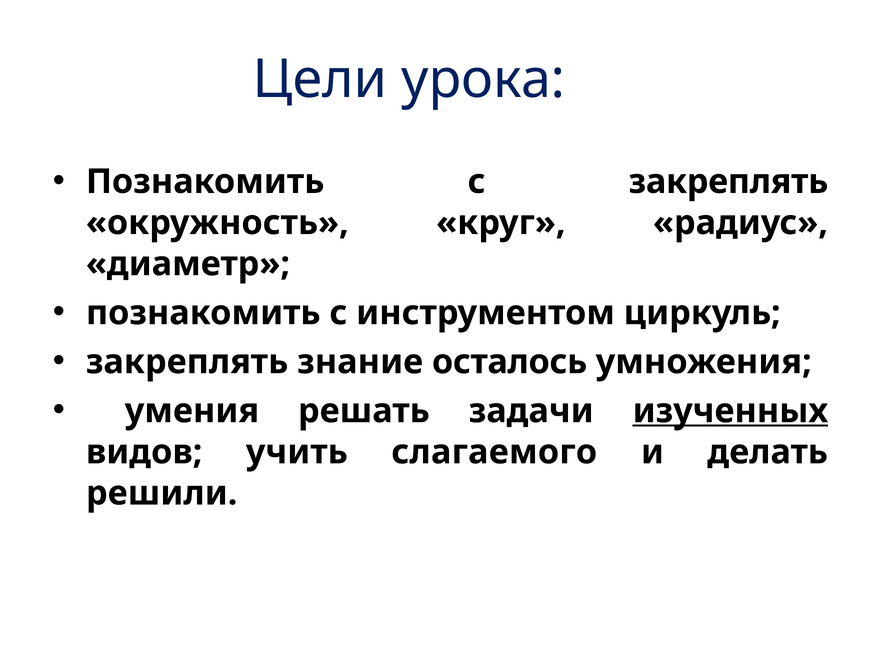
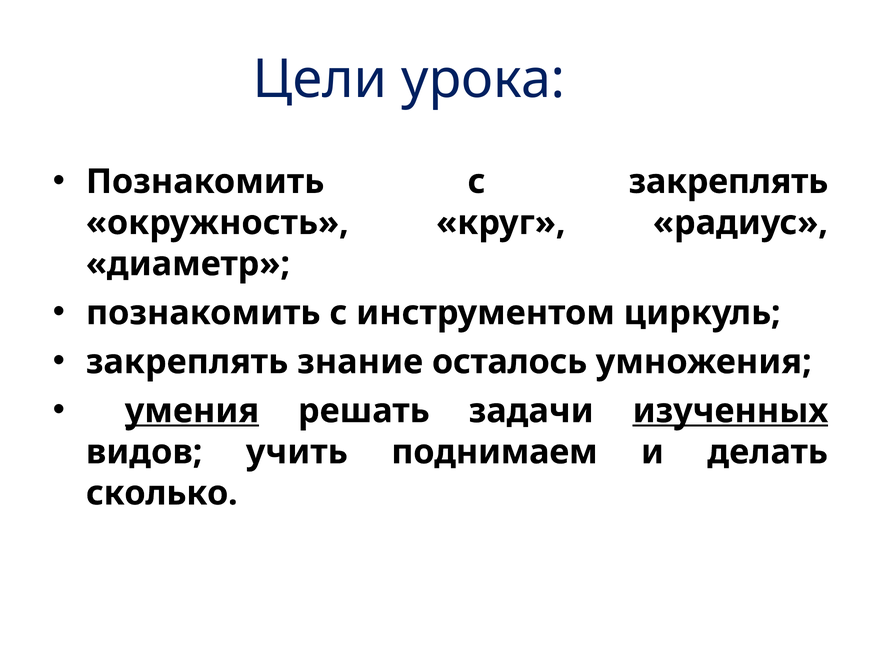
умения underline: none -> present (192, 411)
слагаемого: слагаемого -> поднимаем (494, 452)
решили: решили -> сколько (162, 493)
